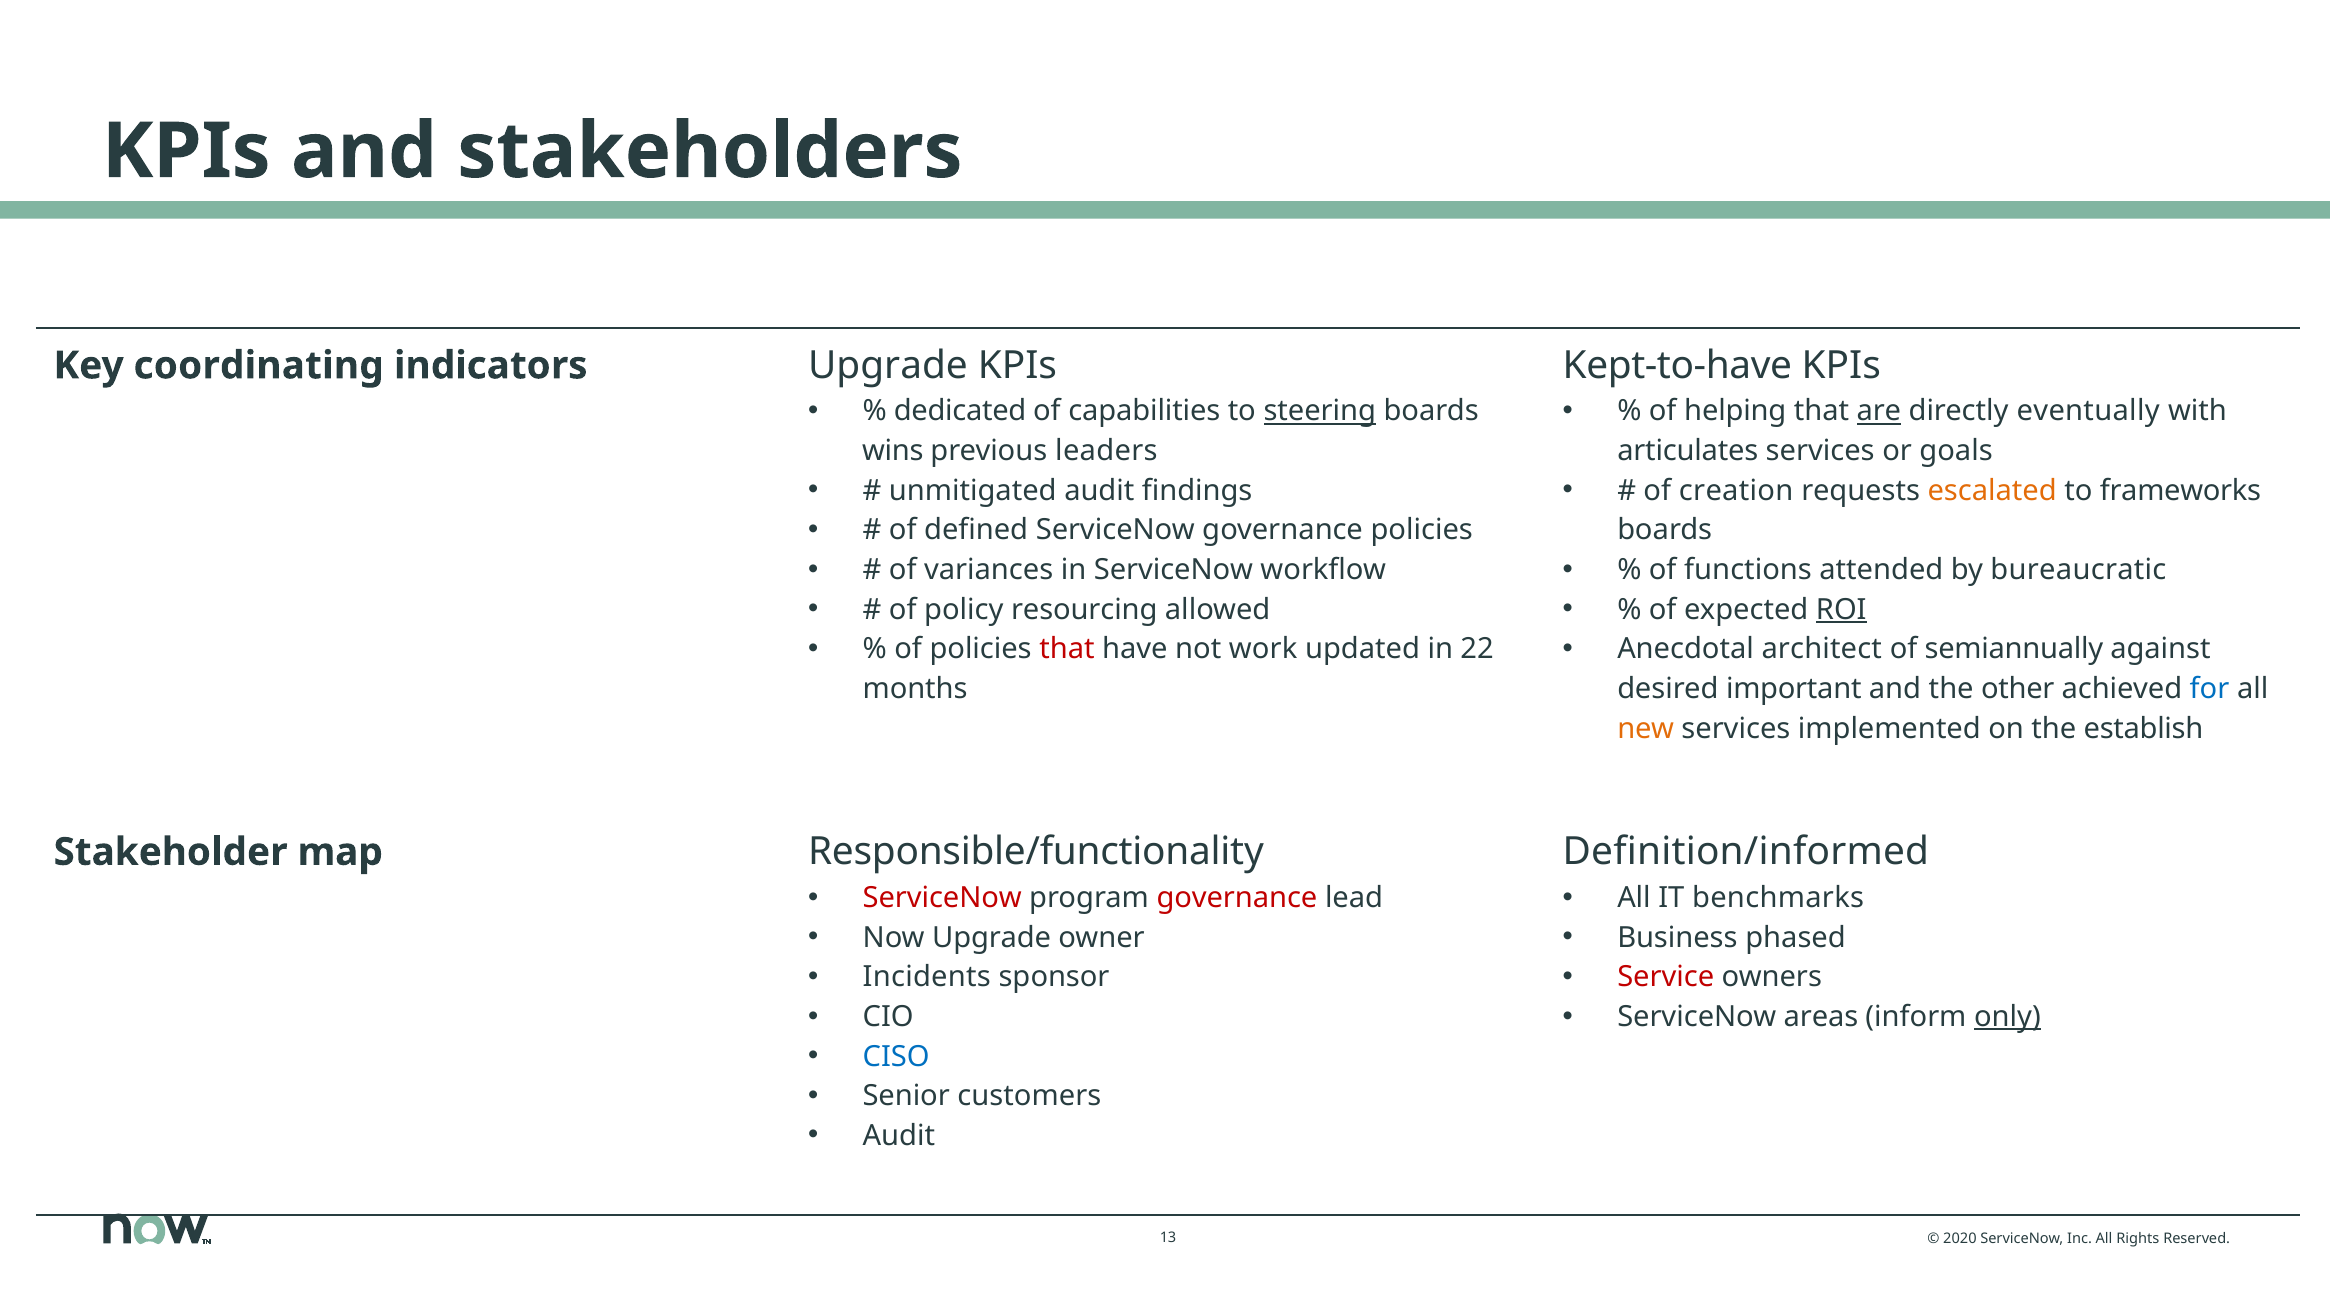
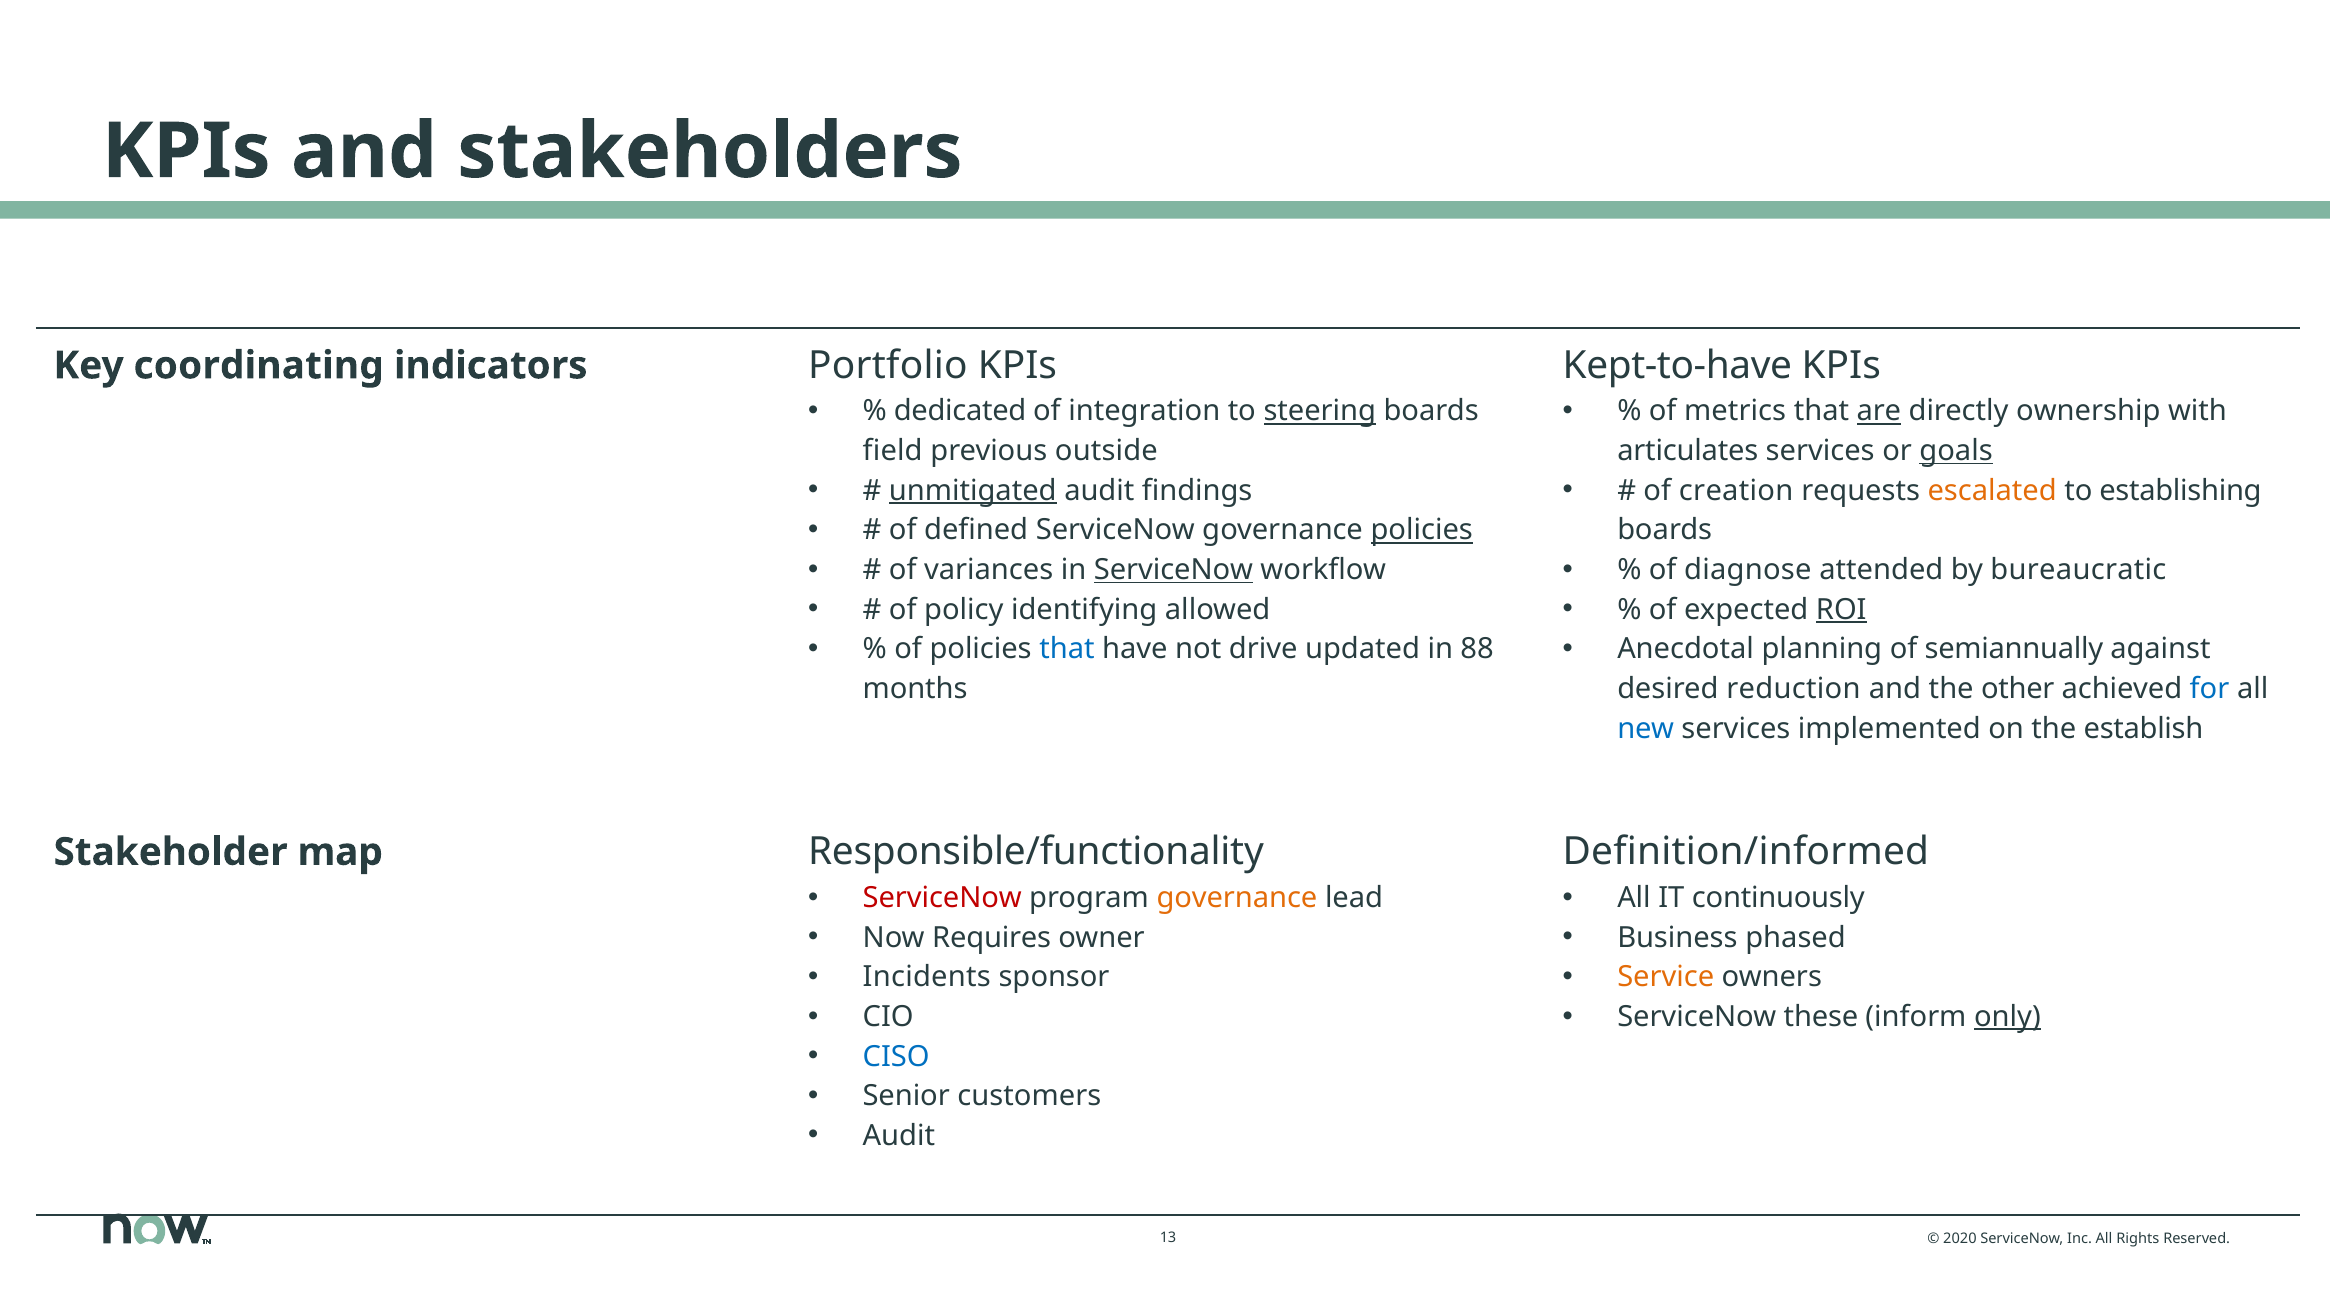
indicators Upgrade: Upgrade -> Portfolio (888, 366)
capabilities: capabilities -> integration (1144, 411)
helping: helping -> metrics (1735, 411)
eventually: eventually -> ownership (2088, 411)
wins: wins -> field (893, 451)
leaders: leaders -> outside (1106, 451)
goals underline: none -> present (1956, 451)
unmitigated underline: none -> present (973, 491)
frameworks: frameworks -> establishing (2180, 491)
policies underline: none -> present (1422, 530)
ServiceNow underline: none -> present (1173, 570)
functions: functions -> diagnose (1748, 570)
resourcing: resourcing -> identifying (1084, 610)
that colour: red -> blue (1067, 649)
work: work -> drive (1263, 649)
22: 22 -> 88 (1477, 649)
architect: architect -> planning (1822, 649)
important: important -> reduction (1794, 689)
new colour: orange -> blue (1646, 728)
governance colour: red -> orange (1237, 898)
benchmarks: benchmarks -> continuously (1778, 898)
Now Upgrade: Upgrade -> Requires (992, 937)
Service colour: red -> orange (1666, 977)
areas: areas -> these (1821, 1017)
